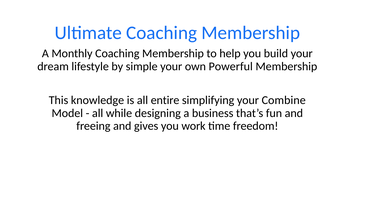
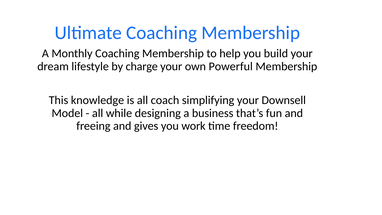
simple: simple -> charge (142, 66)
entire: entire -> coach (165, 100)
Combine: Combine -> Downsell (284, 100)
